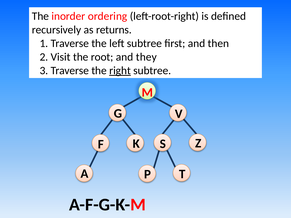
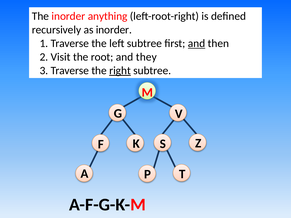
ordering: ordering -> anything (108, 16)
as returns: returns -> inorder (114, 30)
and underline: none -> present (197, 43)
